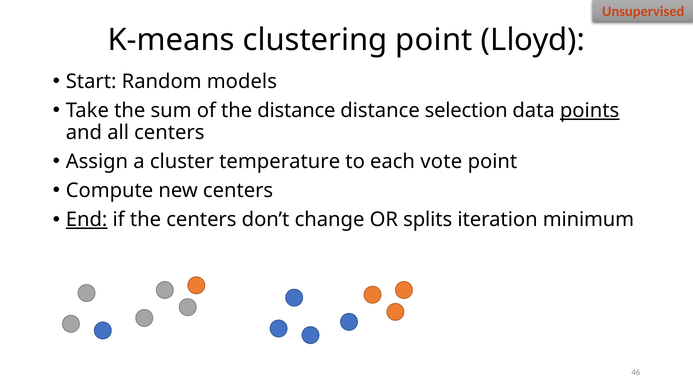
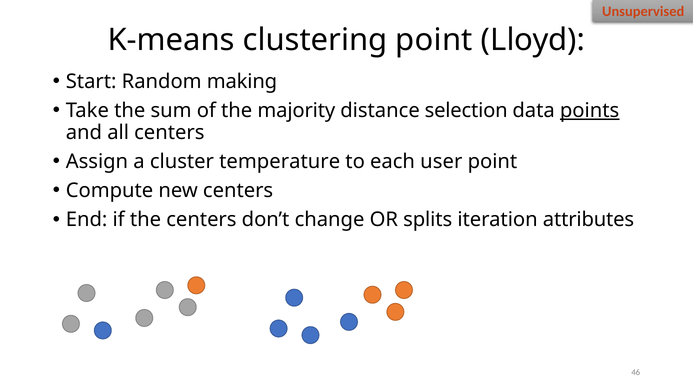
models: models -> making (242, 81)
the distance: distance -> majority (296, 111)
vote: vote -> user (441, 161)
End underline: present -> none (87, 220)
minimum: minimum -> attributes (588, 220)
